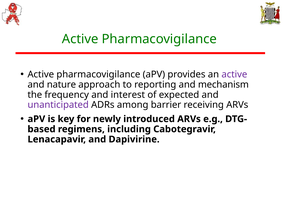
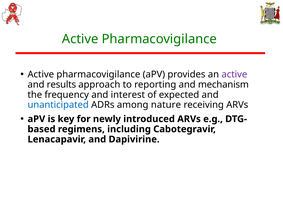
nature: nature -> results (61, 85)
unanticipated colour: purple -> blue (58, 105)
barrier: barrier -> nature (166, 105)
